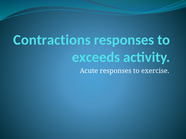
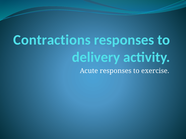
exceeds: exceeds -> delivery (96, 57)
